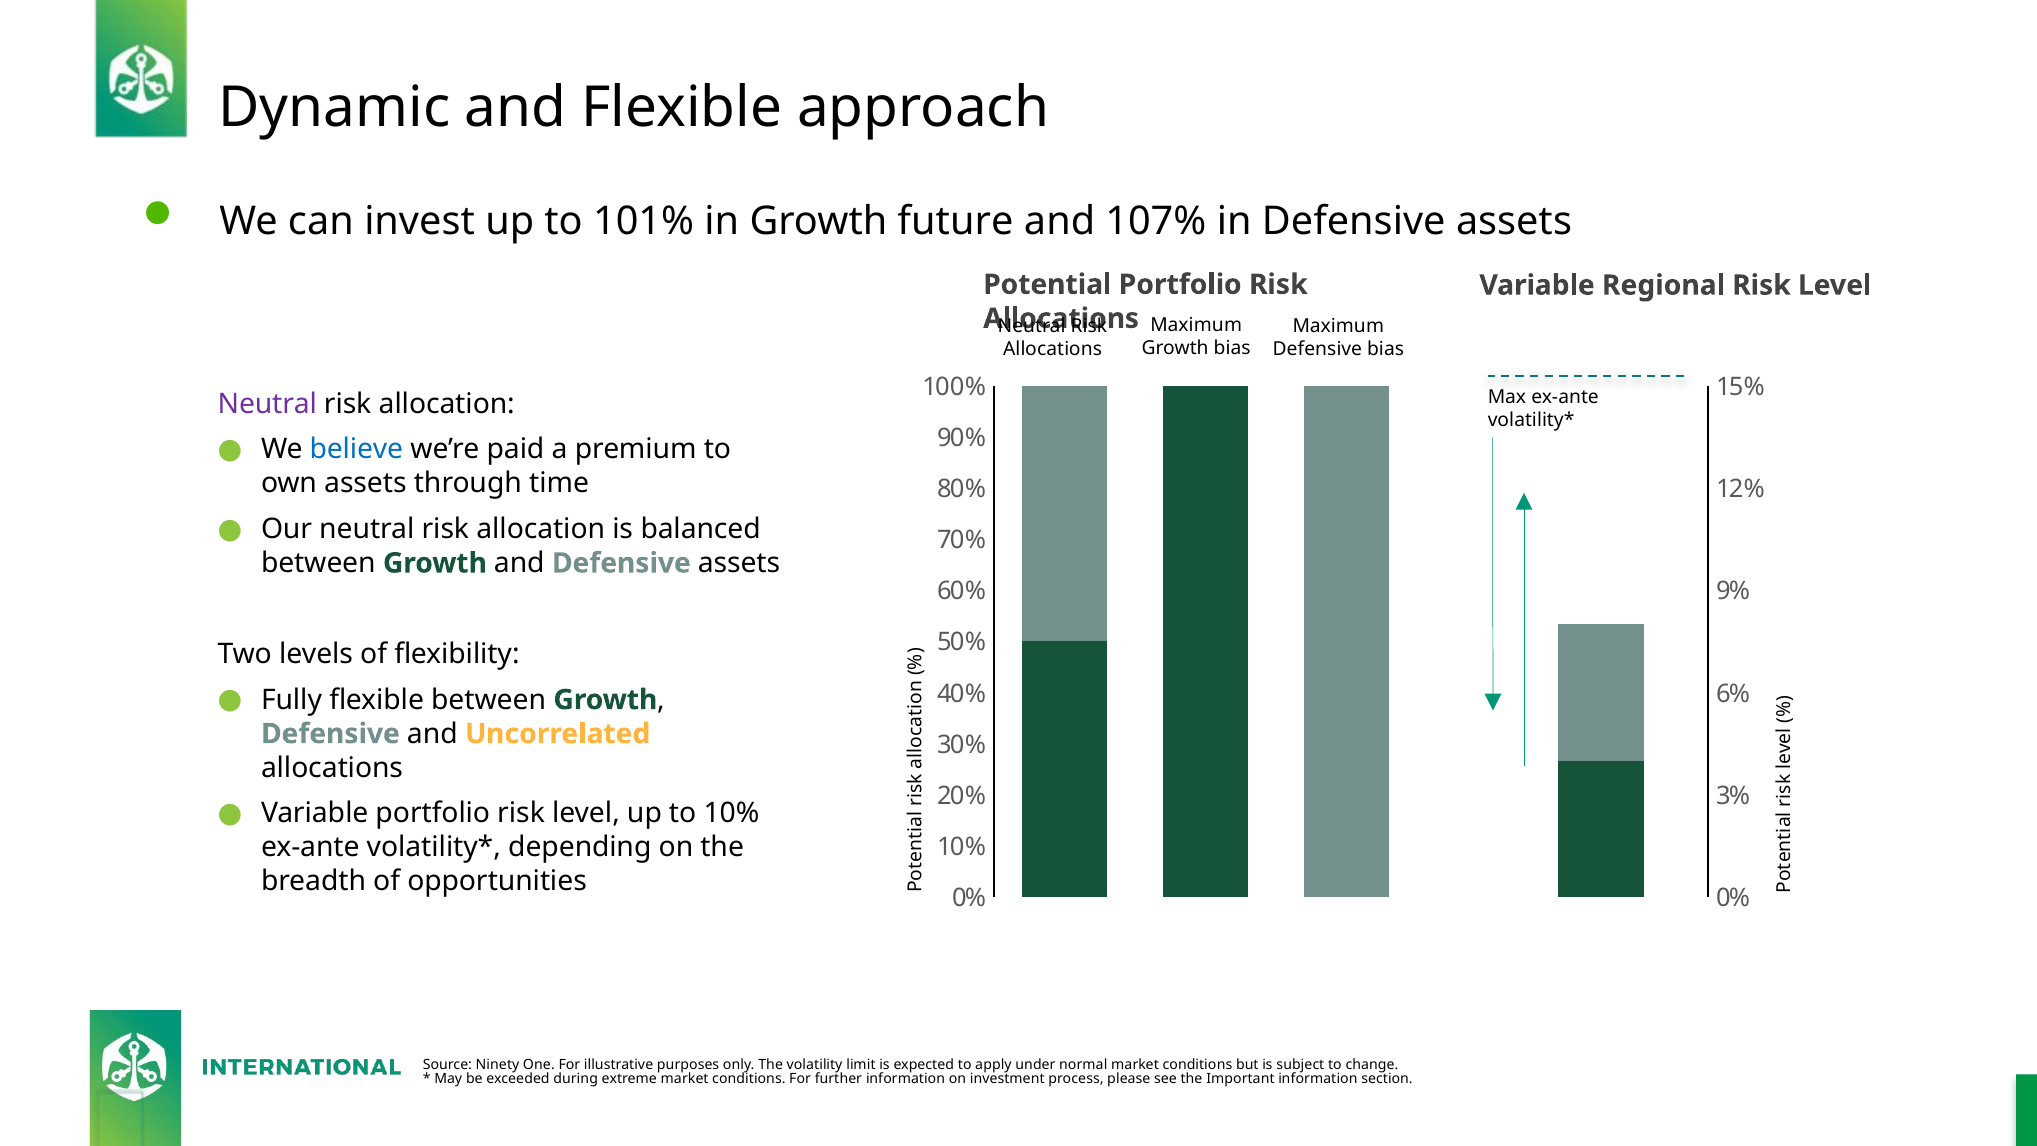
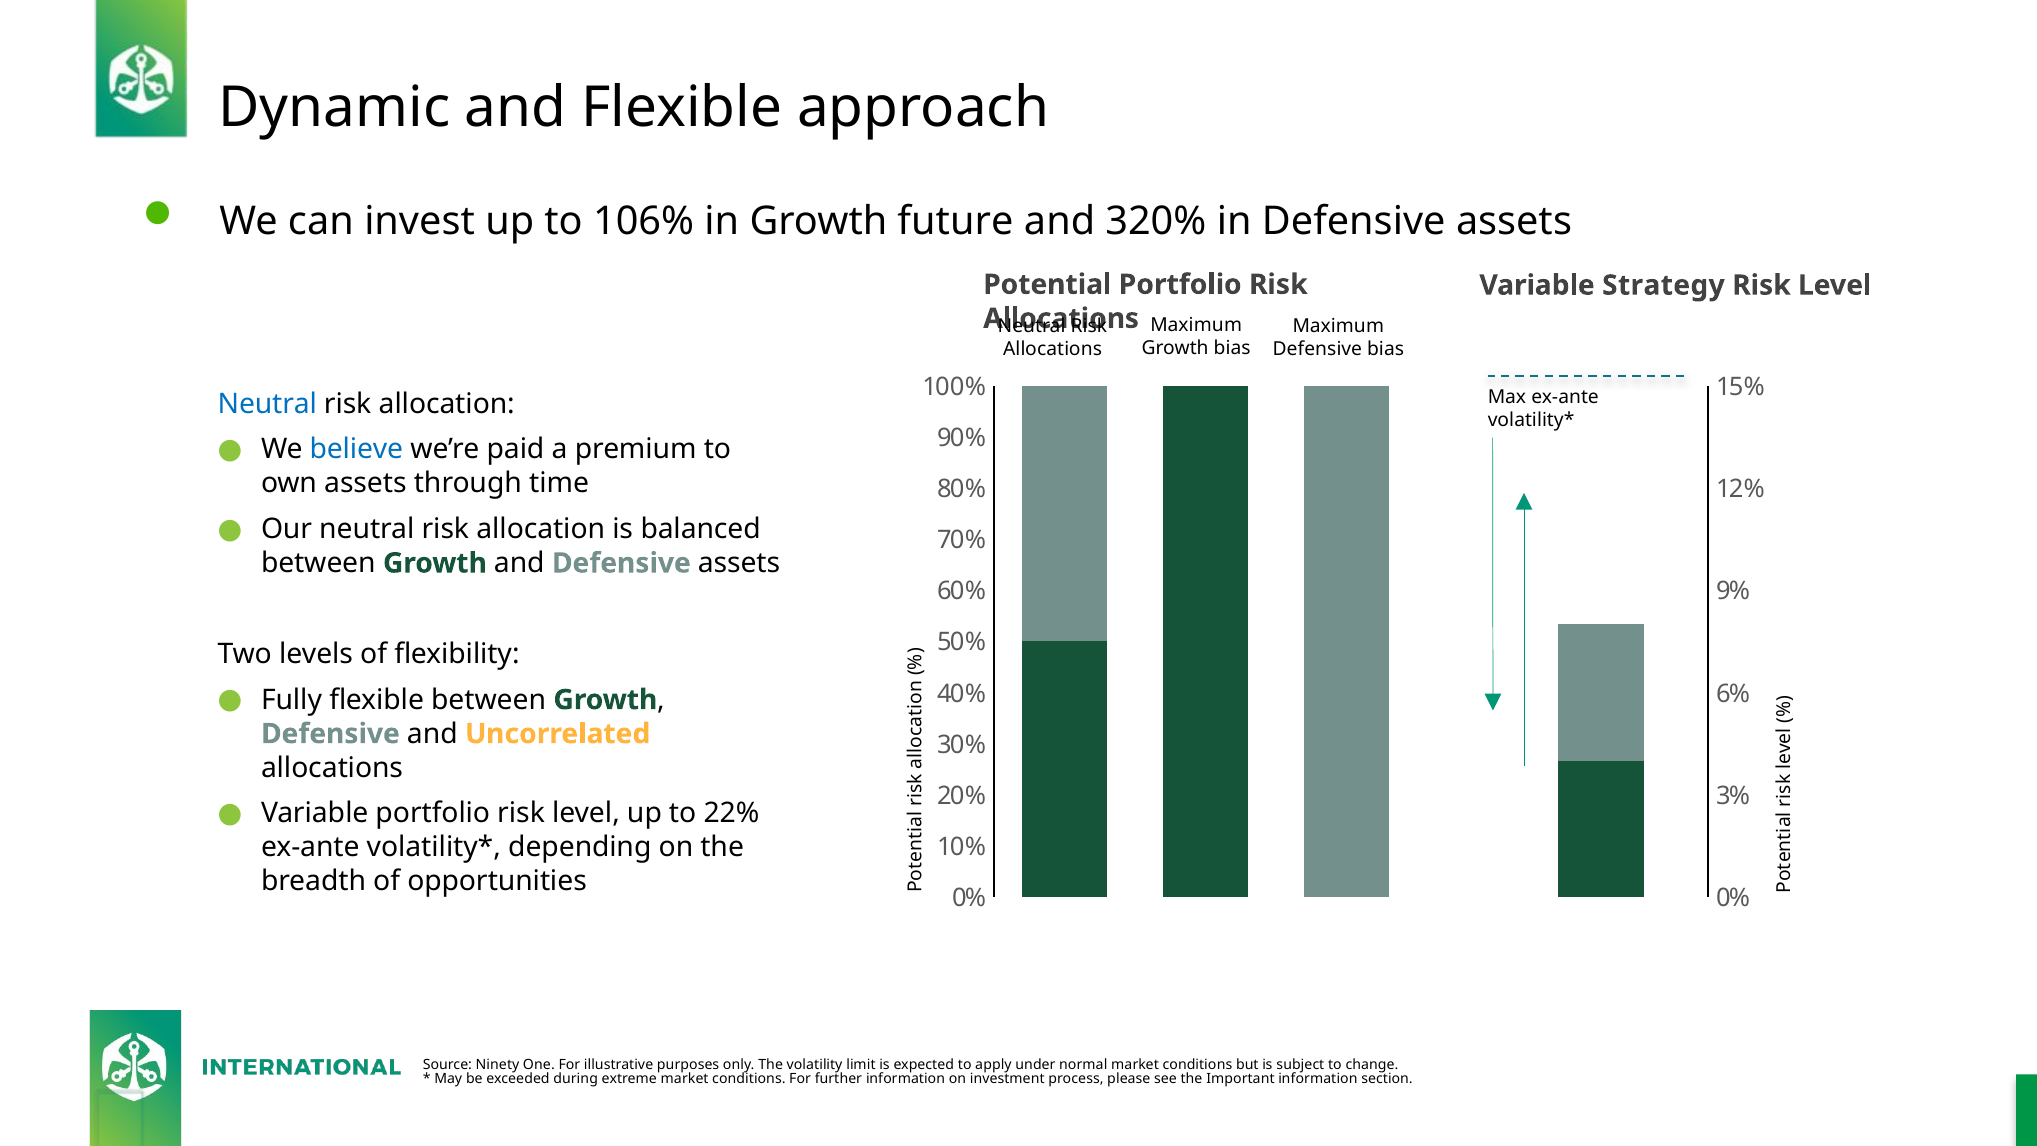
101%: 101% -> 106% (644, 221)
107%: 107% -> 320% (1156, 221)
Regional: Regional -> Strategy (1663, 285)
Neutral colour: purple -> blue (267, 404)
to 10%: 10% -> 22% (731, 813)
